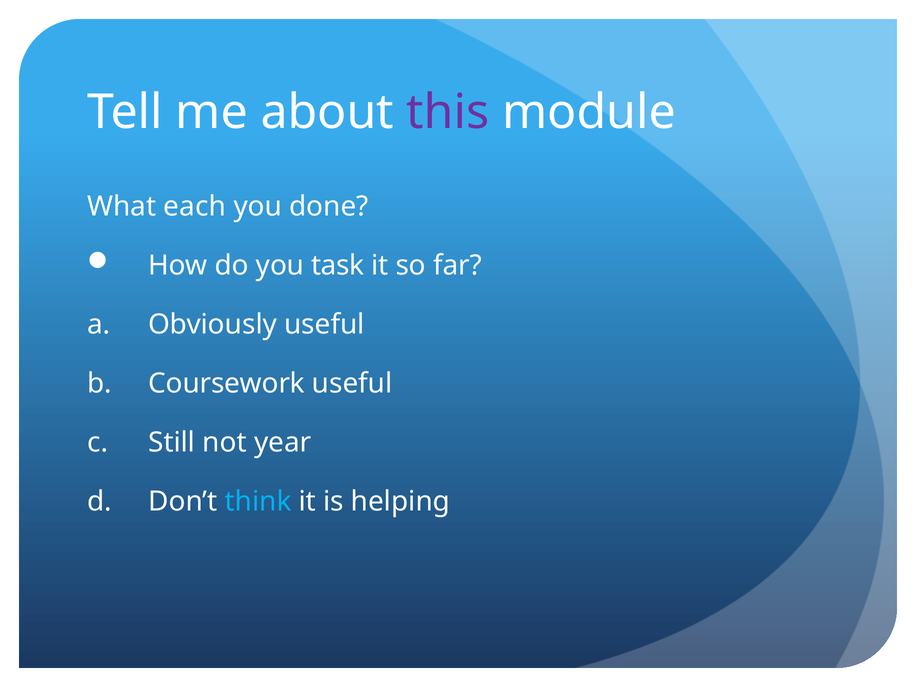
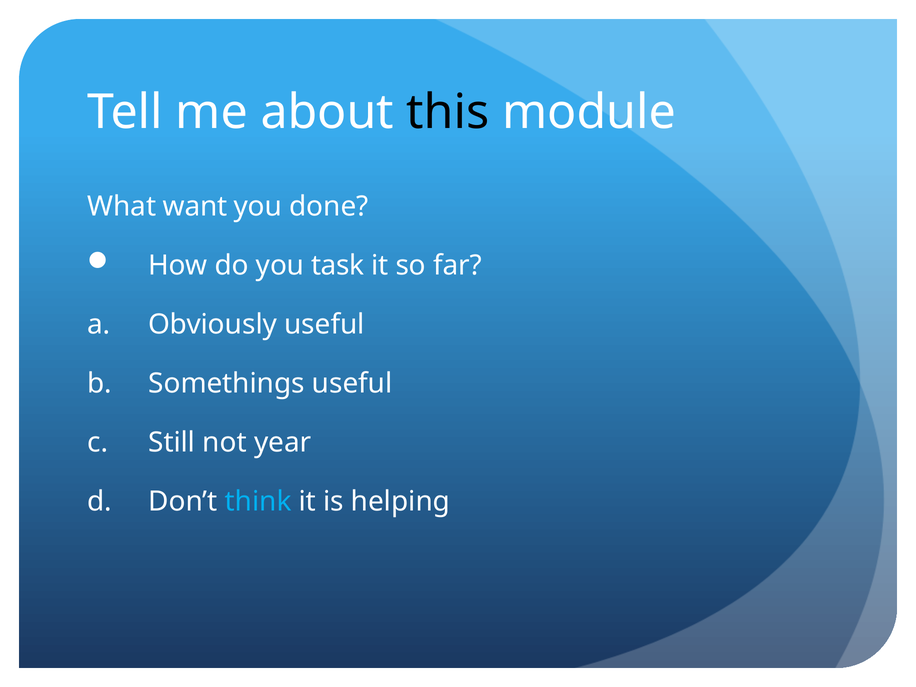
this colour: purple -> black (448, 113)
each: each -> want (195, 207)
Coursework: Coursework -> Somethings (227, 384)
